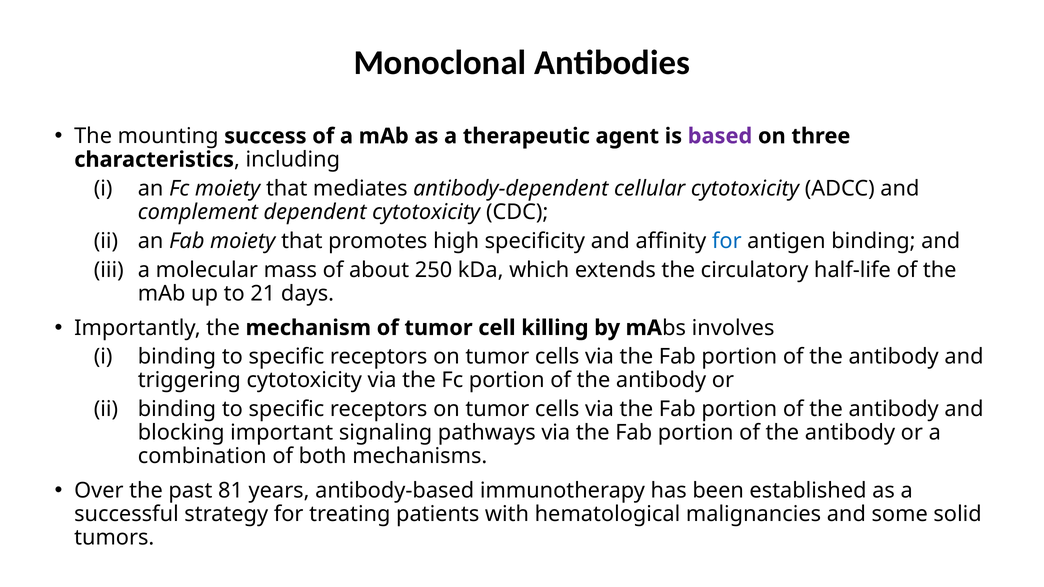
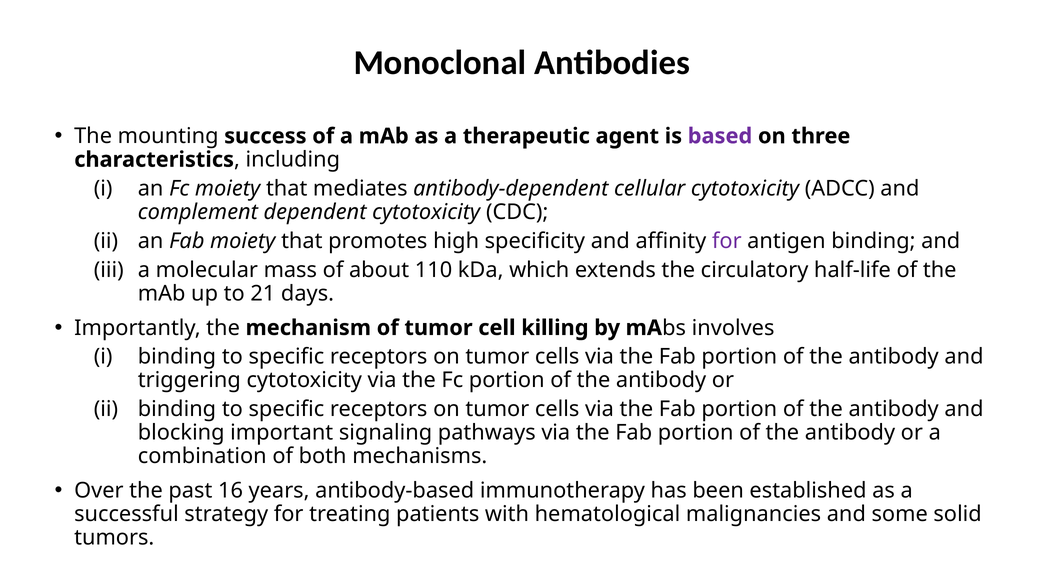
for colour: blue -> purple (727, 241)
250: 250 -> 110 (434, 270)
81: 81 -> 16 (231, 491)
